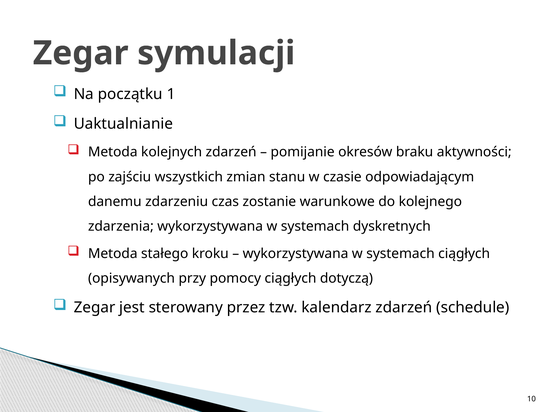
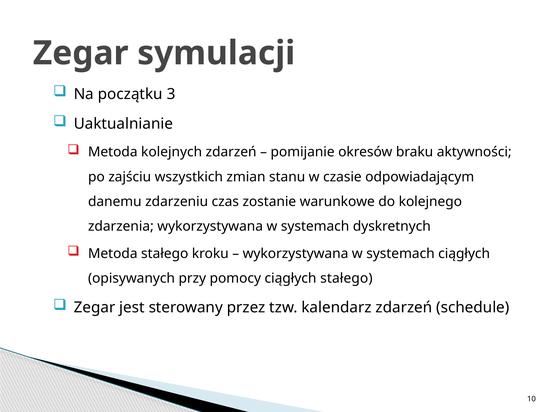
1: 1 -> 3 (171, 94)
ciągłych dotyczą: dotyczą -> stałego (346, 278)
